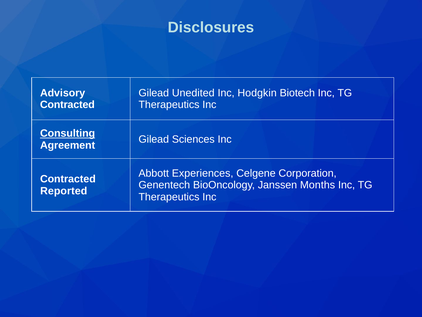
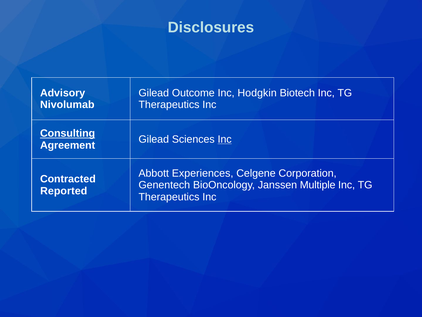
Unedited: Unedited -> Outcome (193, 93)
Contracted: Contracted -> Nivolumab (67, 105)
Inc underline: none -> present (225, 139)
Months: Months -> Multiple (318, 185)
